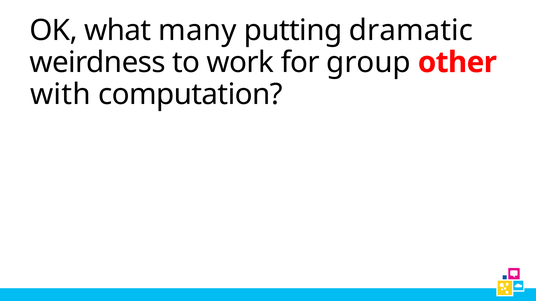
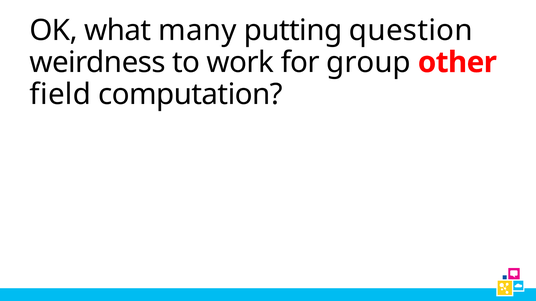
dramatic: dramatic -> question (411, 31)
with: with -> field (60, 94)
